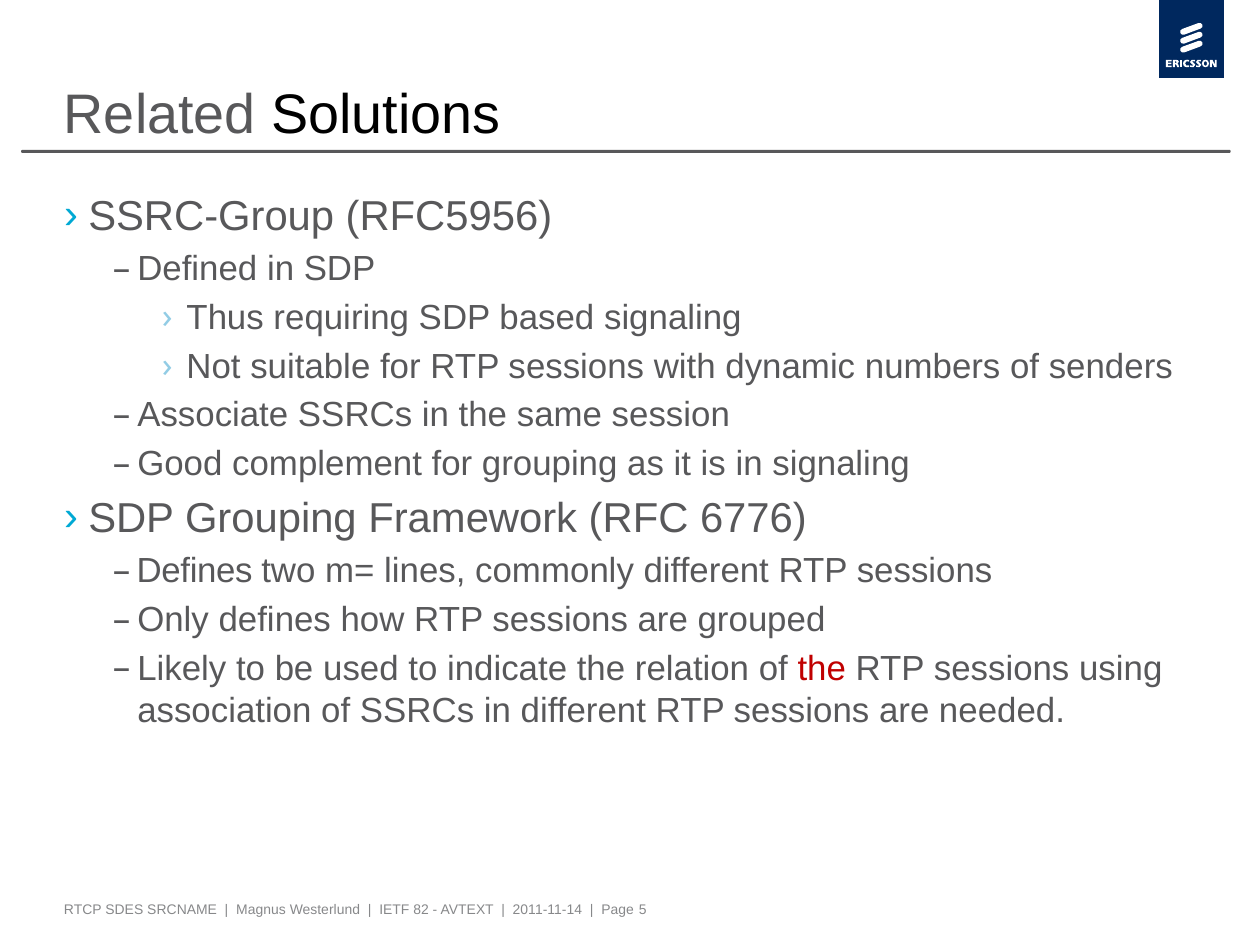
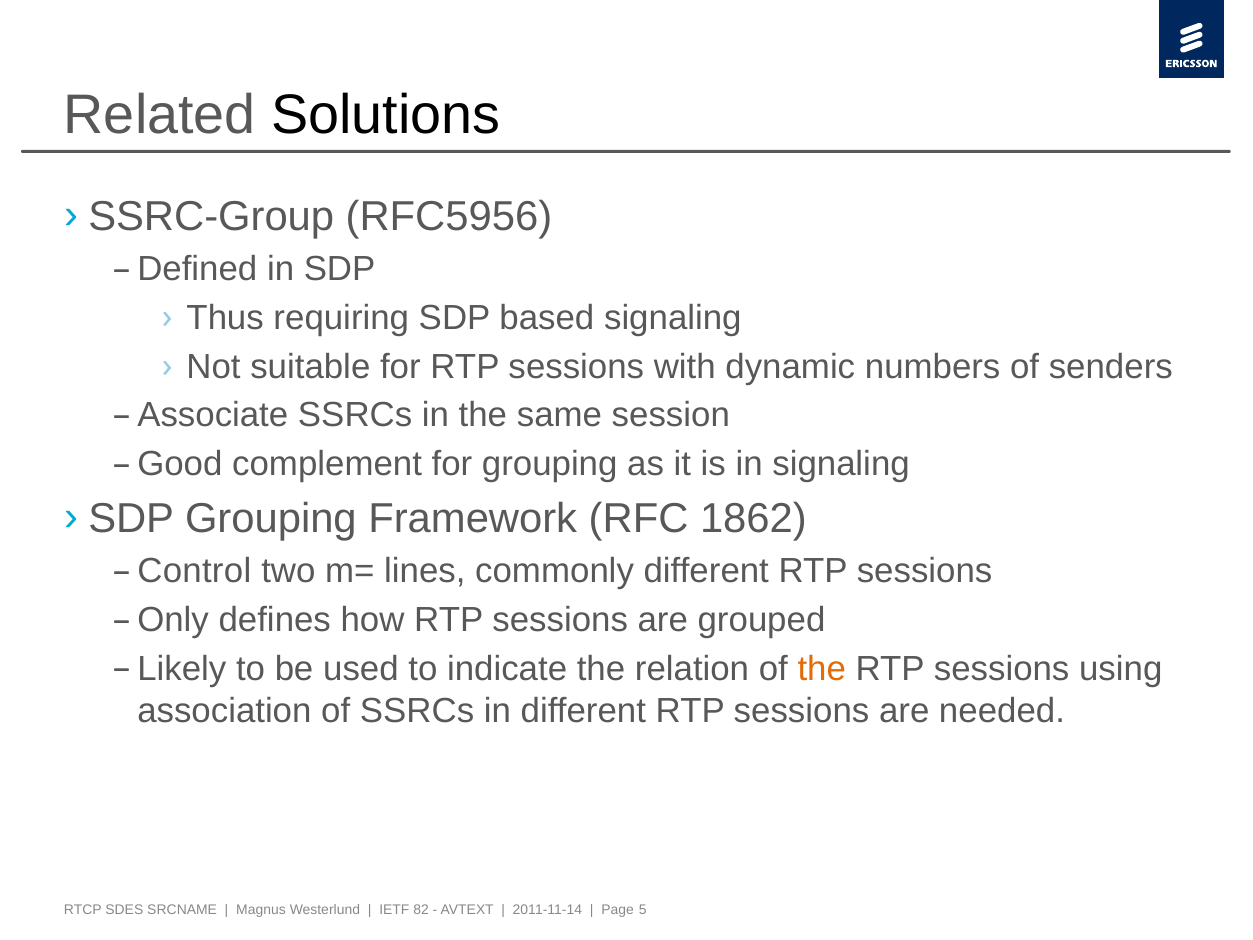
6776: 6776 -> 1862 (753, 519)
Defines: Defines -> Control (194, 571)
the colour: red -> orange (822, 669)
